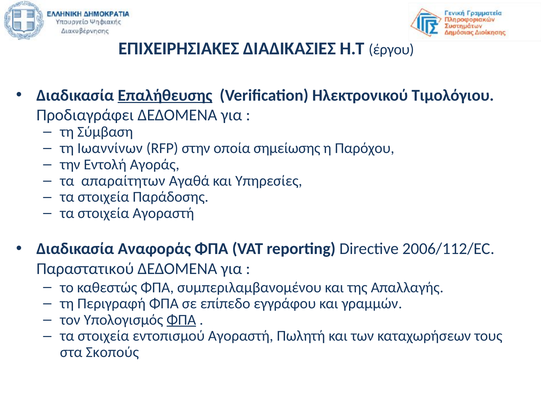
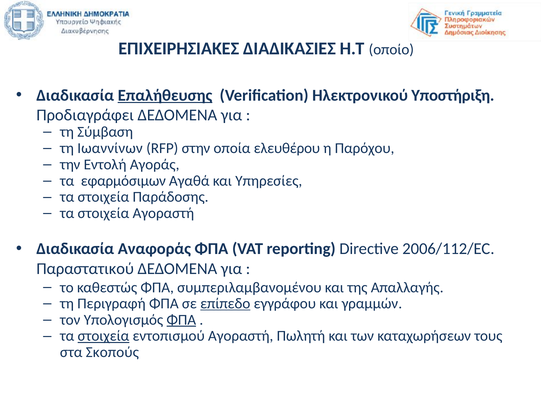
έργου: έργου -> οποίο (391, 50)
Τιμολόγιου: Τιμολόγιου -> Υποστήριξη (453, 95)
σημείωσης: σημείωσης -> ελευθέρου (287, 148)
απαραίτητων: απαραίτητων -> εφαρμόσιμων (123, 181)
επίπεδο underline: none -> present (225, 303)
στοιχεία underline: none -> present (103, 336)
